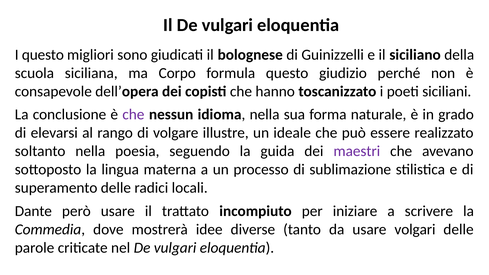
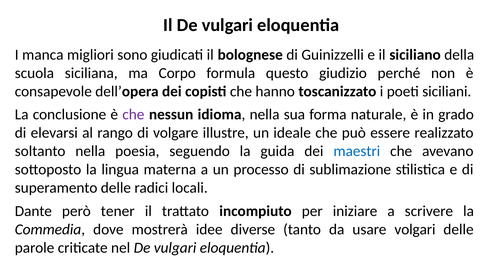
I questo: questo -> manca (43, 55)
maestri colour: purple -> blue (357, 151)
però usare: usare -> tener (118, 211)
